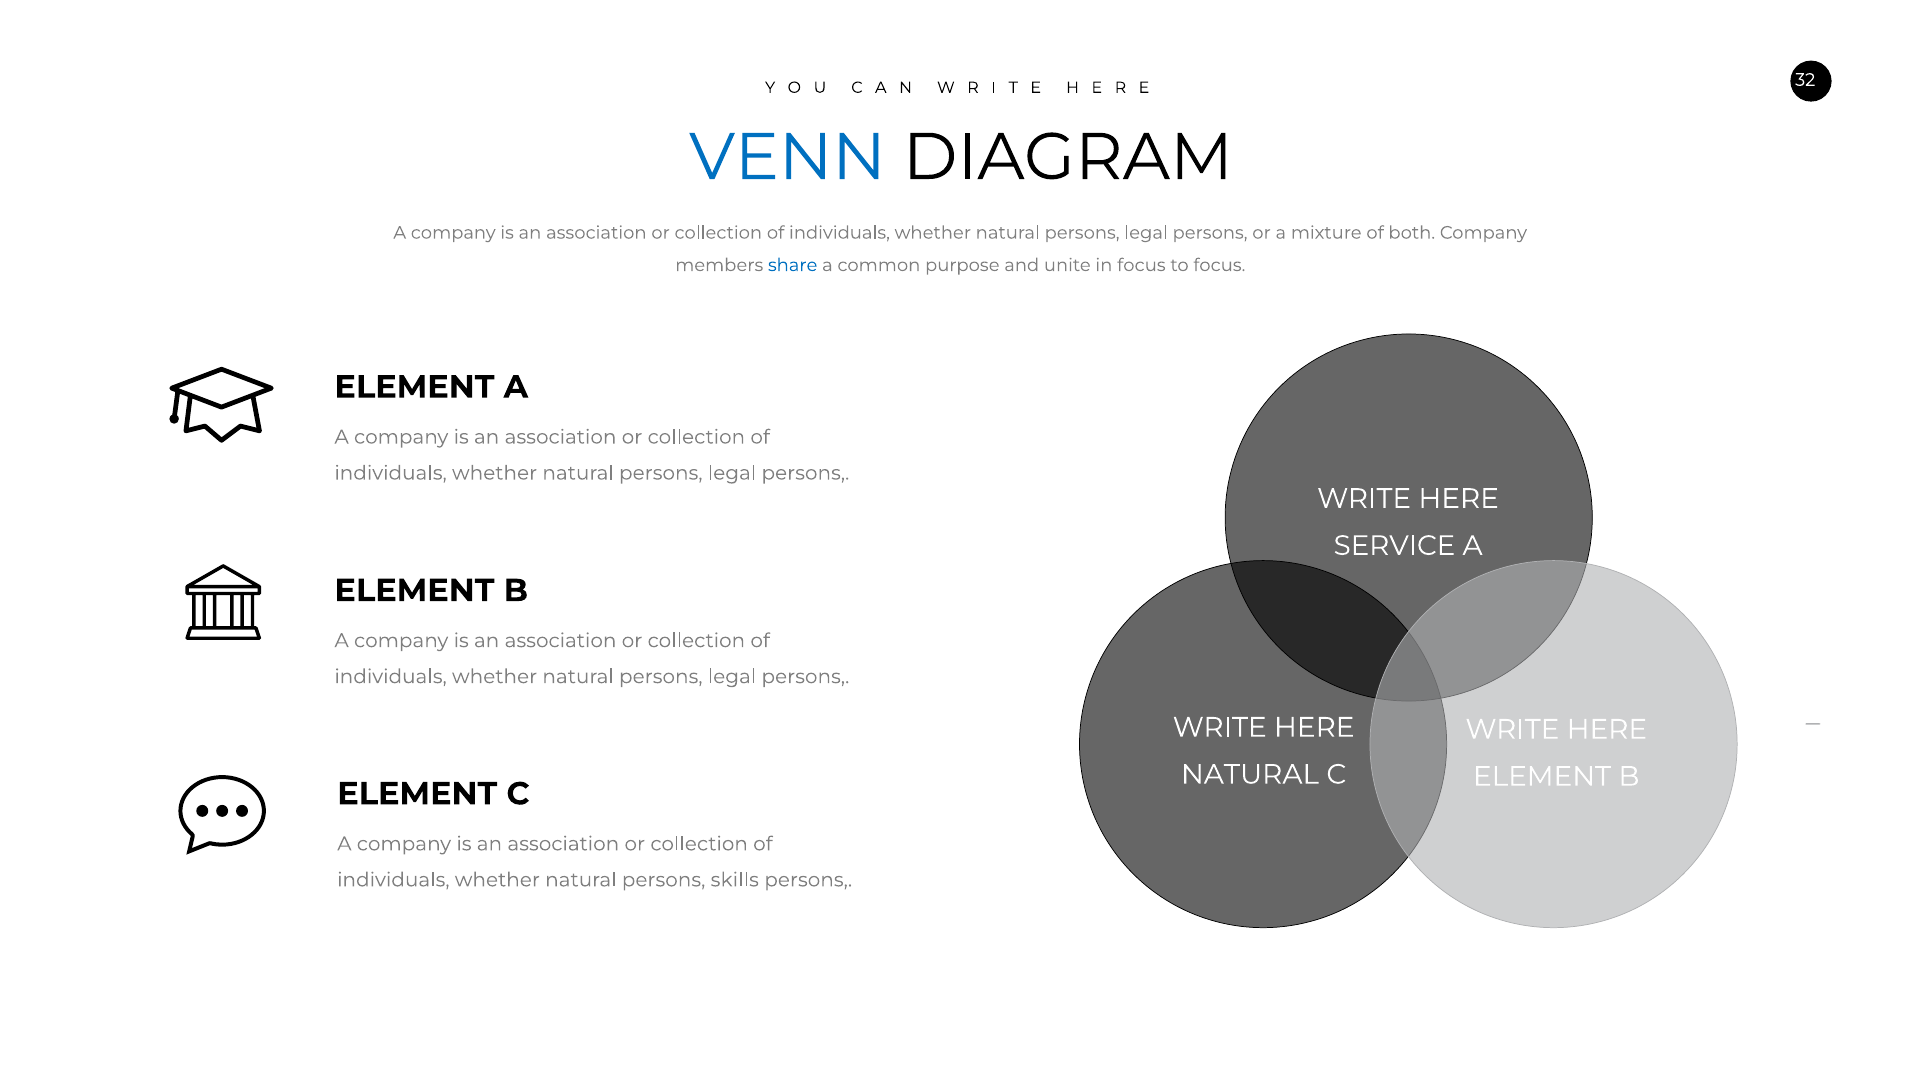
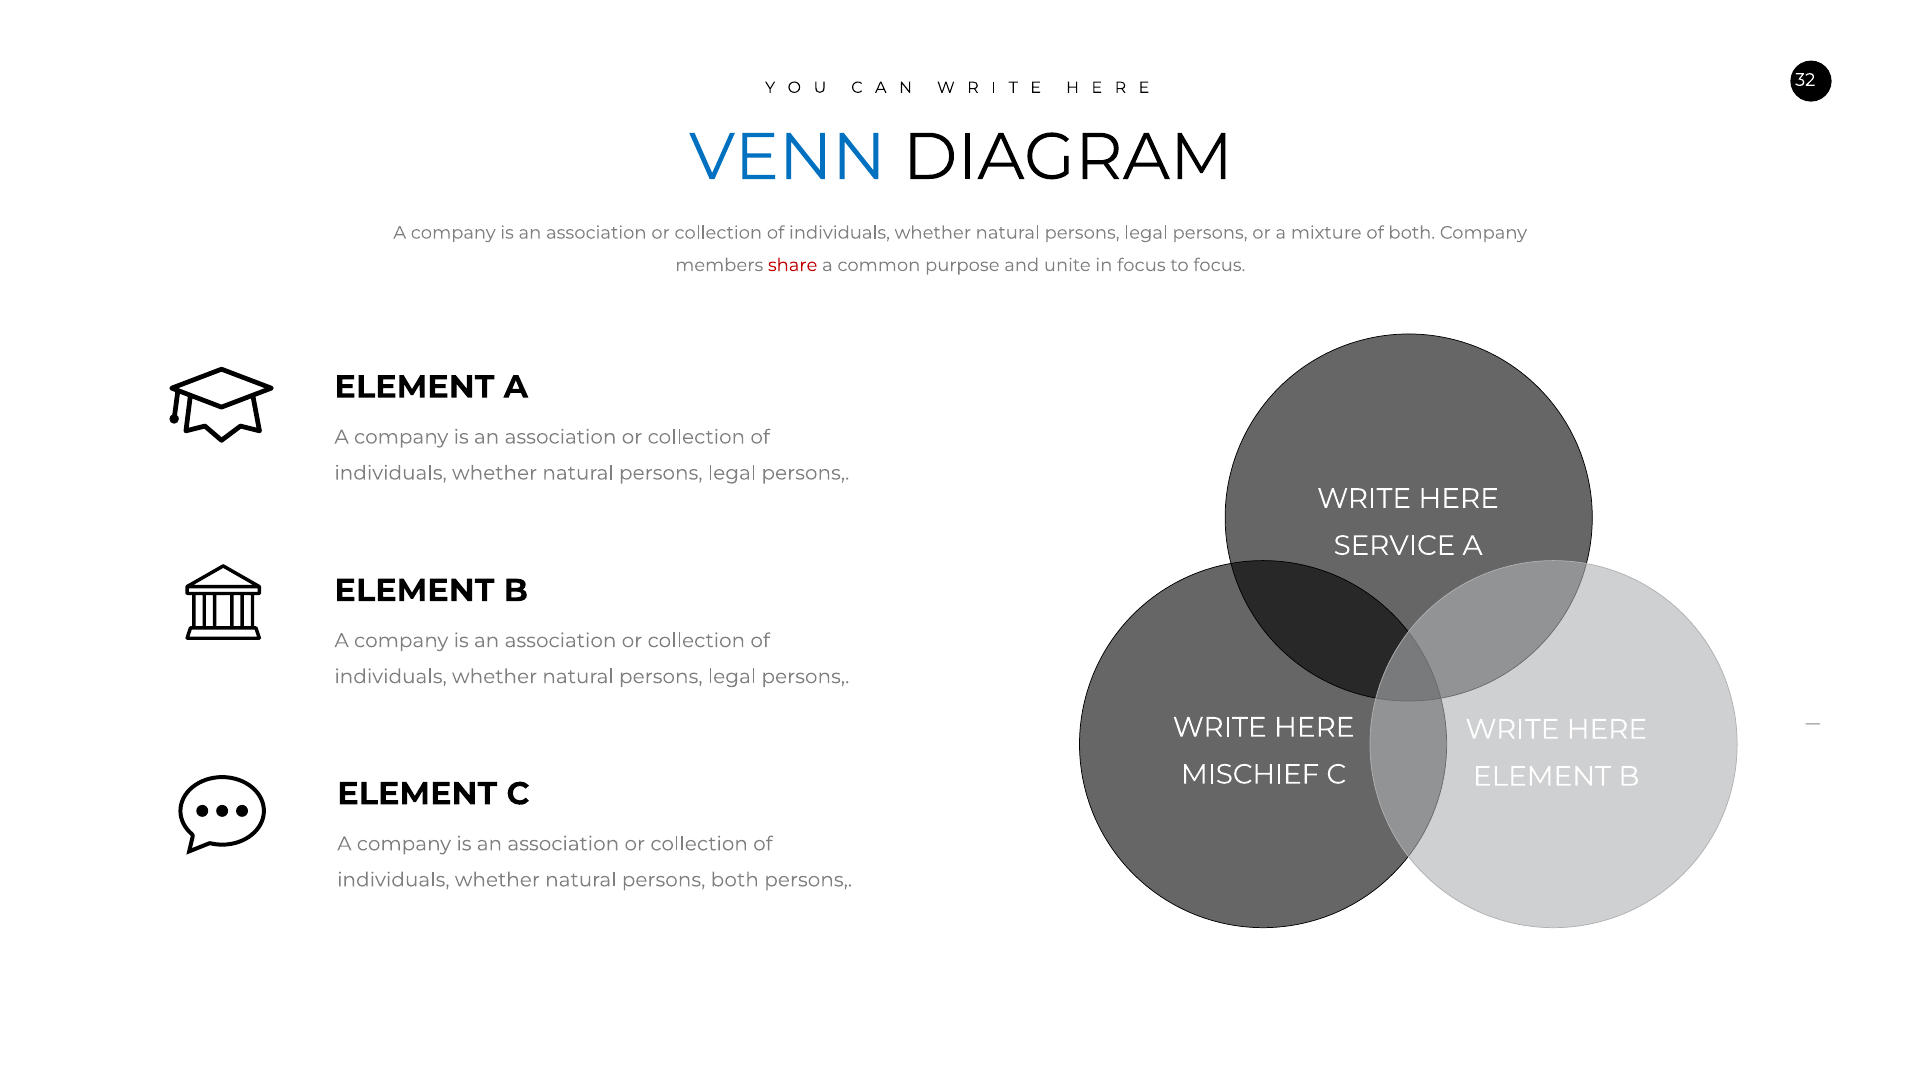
share colour: blue -> red (793, 265)
NATURAL: NATURAL -> MISCHIEF (1250, 775)
persons skills: skills -> both (735, 880)
